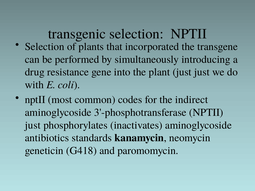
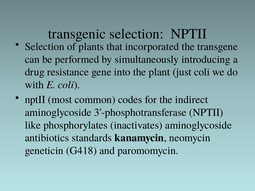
just just: just -> coli (202, 72)
just: just -> like (33, 125)
